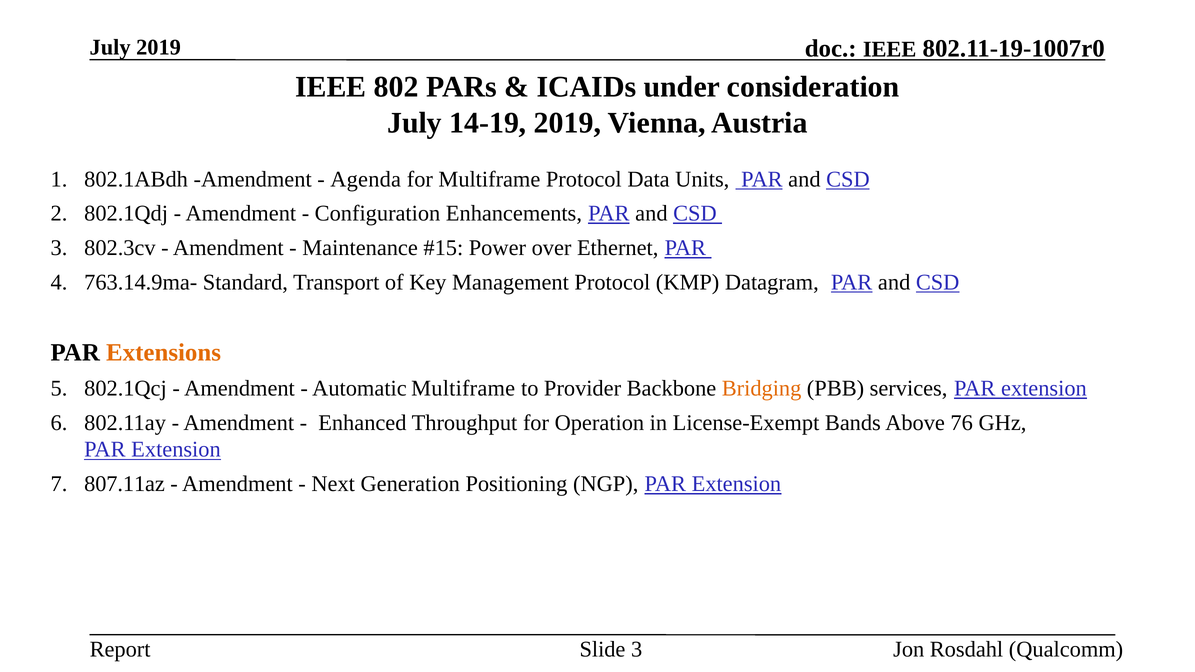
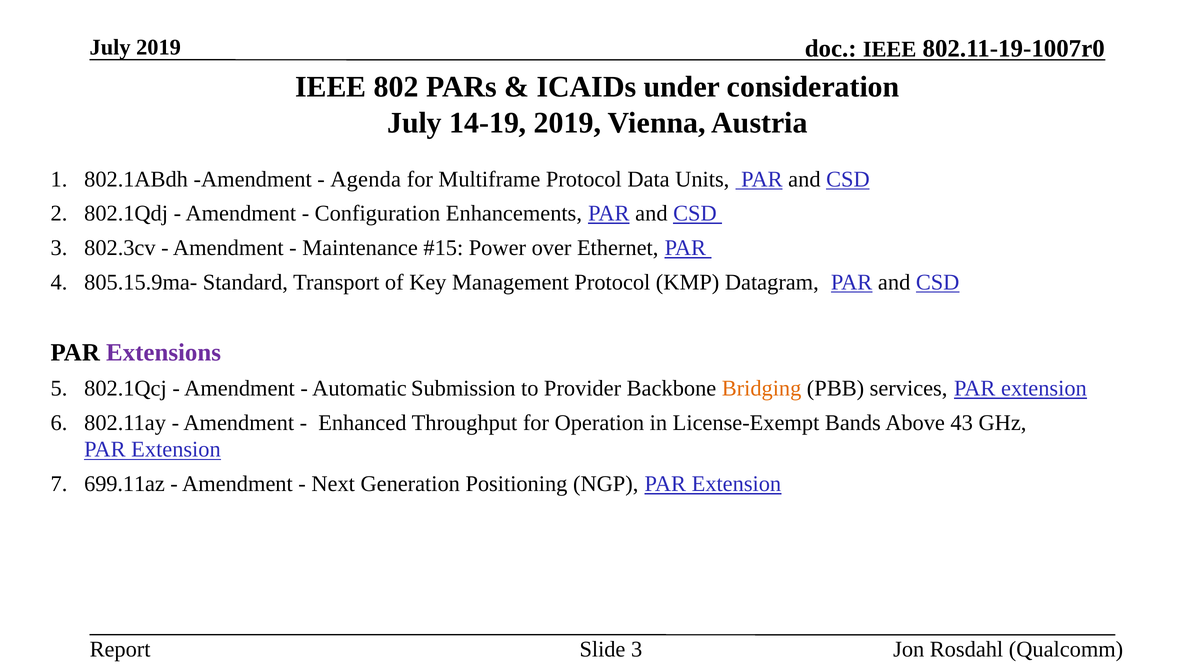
763.14.9ma-: 763.14.9ma- -> 805.15.9ma- (141, 282)
Extensions colour: orange -> purple (164, 353)
Automatic Multiframe: Multiframe -> Submission (463, 388)
76: 76 -> 43 (962, 423)
807.11az: 807.11az -> 699.11az (125, 484)
